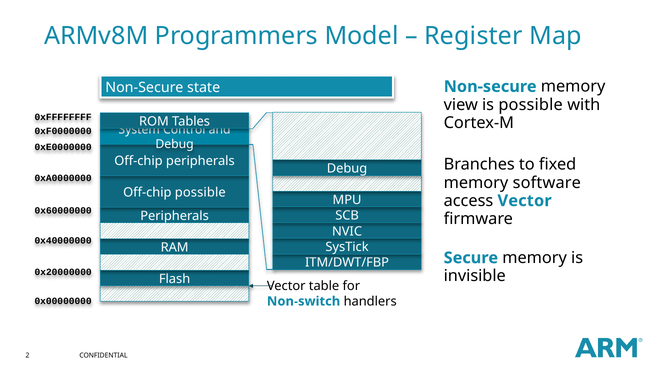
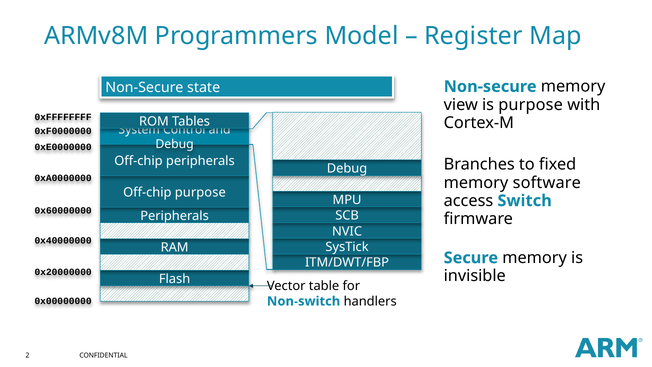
is possible: possible -> purpose (531, 105)
Off-chip possible: possible -> purpose (200, 192)
access Vector: Vector -> Switch (525, 201)
